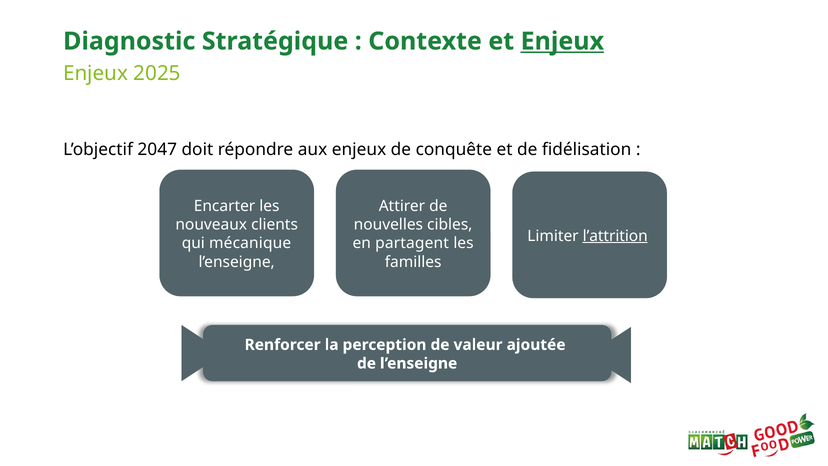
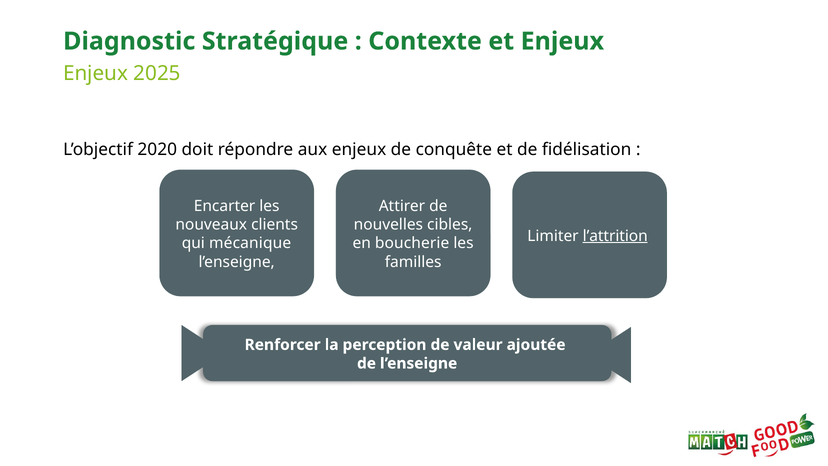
Enjeux underline: present -> none (562, 41)
2047: 2047 -> 2020 (157, 149)
partagent: partagent -> boucherie (412, 243)
